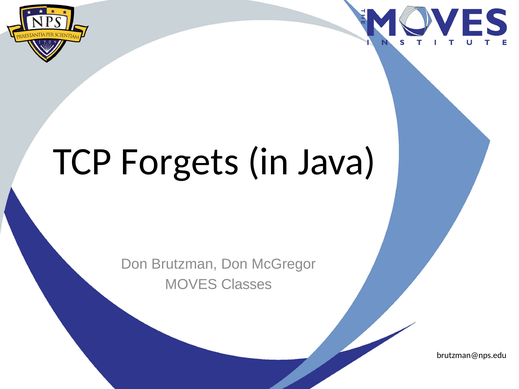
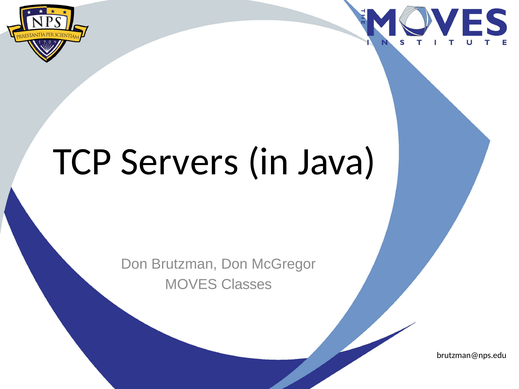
Forgets: Forgets -> Servers (180, 162)
